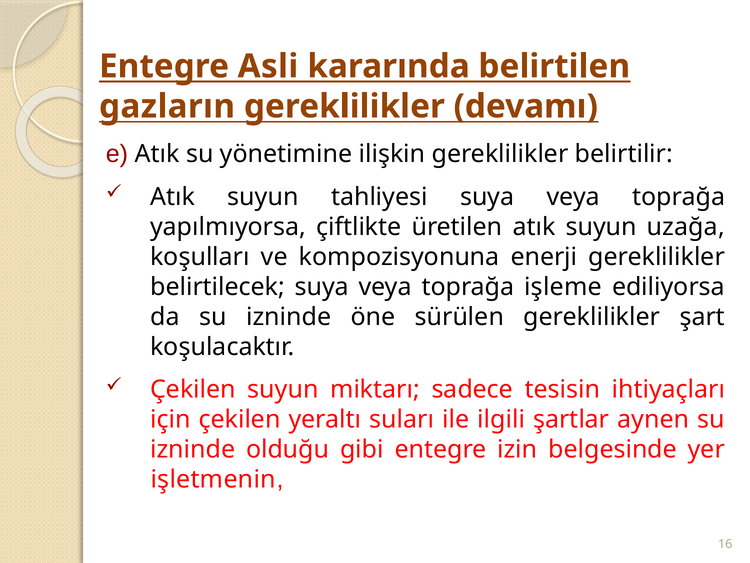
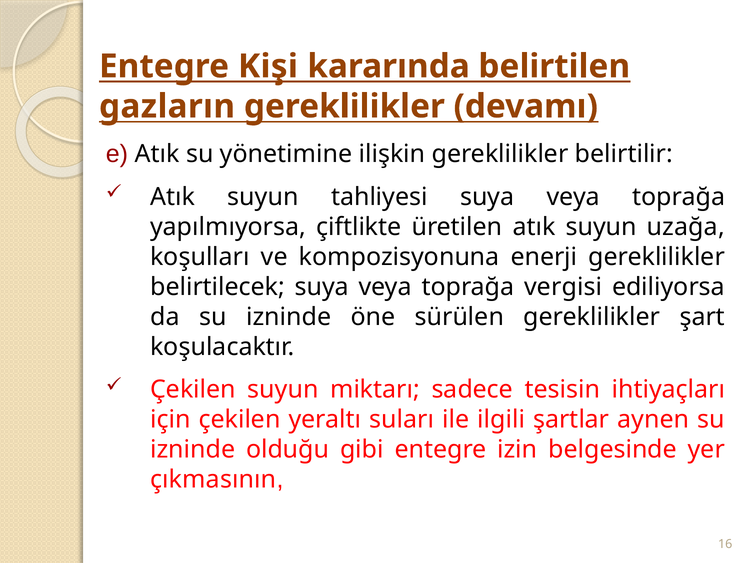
Asli: Asli -> Kişi (268, 66)
işleme: işleme -> vergisi (563, 287)
işletmenin: işletmenin -> çıkmasının (213, 479)
